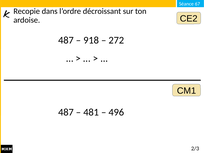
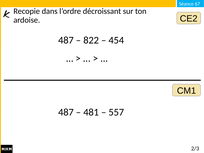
918: 918 -> 822 (91, 40)
272: 272 -> 454 (116, 40)
496: 496 -> 557 (116, 112)
